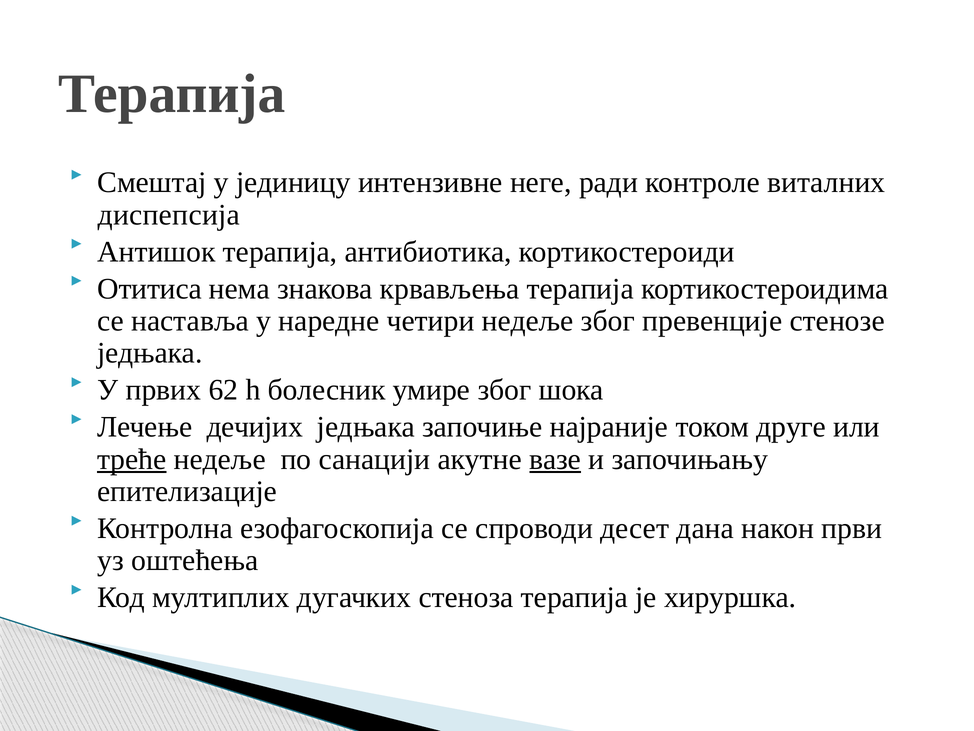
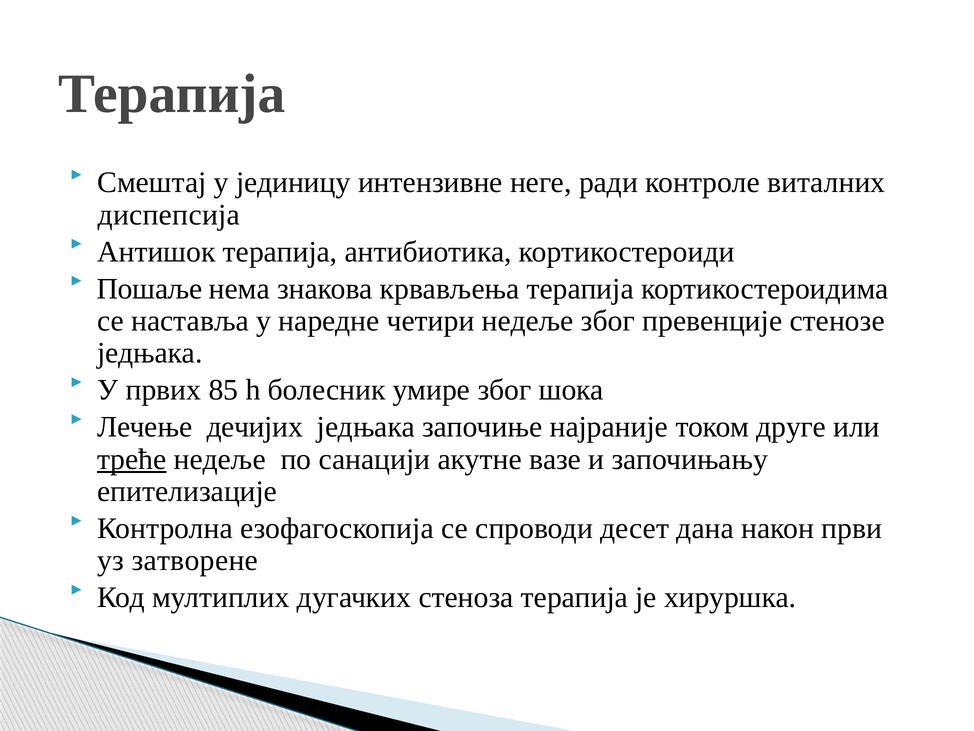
Отитиса: Отитиса -> Пошаље (150, 289)
62: 62 -> 85 (223, 390)
вазе underline: present -> none (555, 459)
оштећења: оштећења -> затворене (195, 560)
